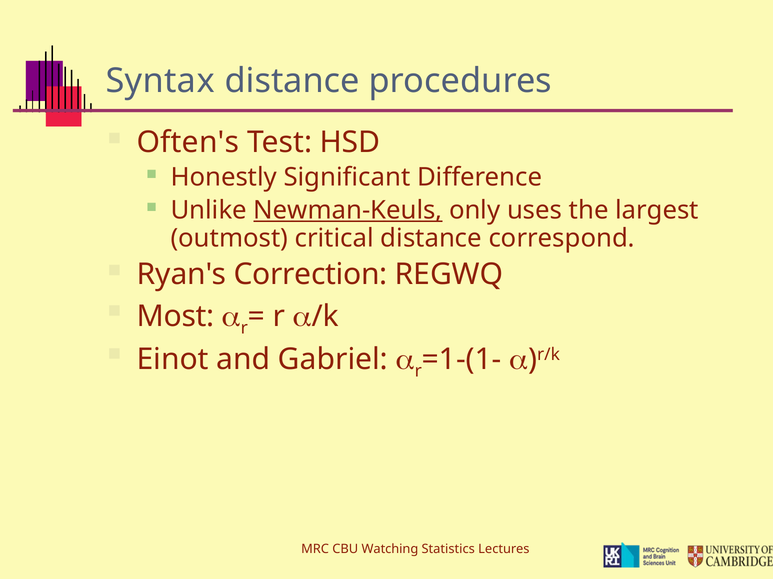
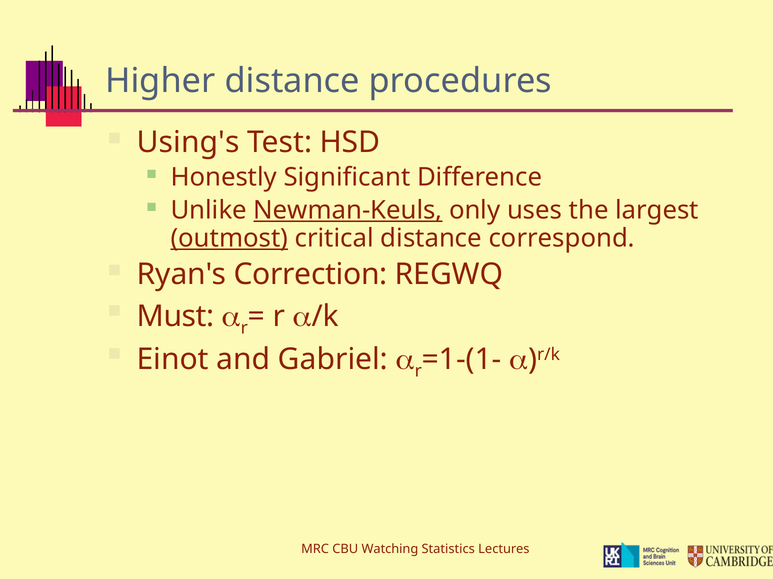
Syntax: Syntax -> Higher (160, 81)
Often's: Often's -> Using's (188, 142)
outmost underline: none -> present (229, 238)
Most: Most -> Must (176, 317)
